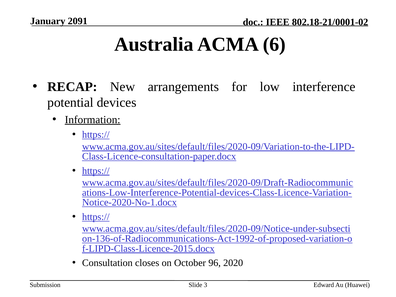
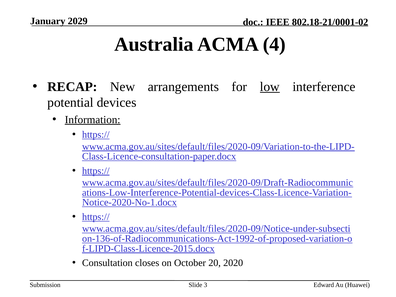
2091: 2091 -> 2029 (78, 21)
6: 6 -> 4 (274, 44)
low underline: none -> present (270, 87)
96: 96 -> 20 (215, 263)
